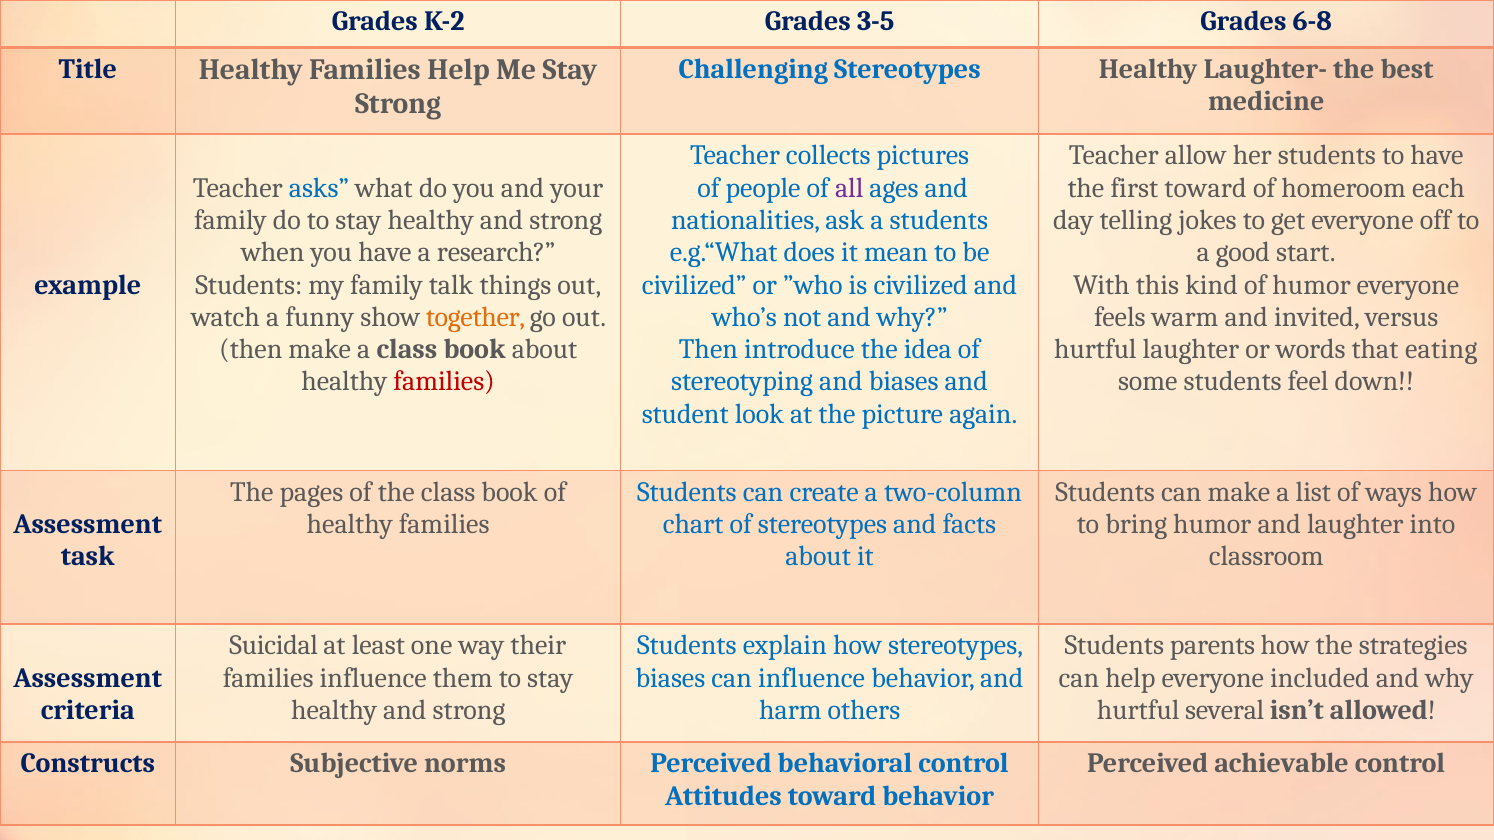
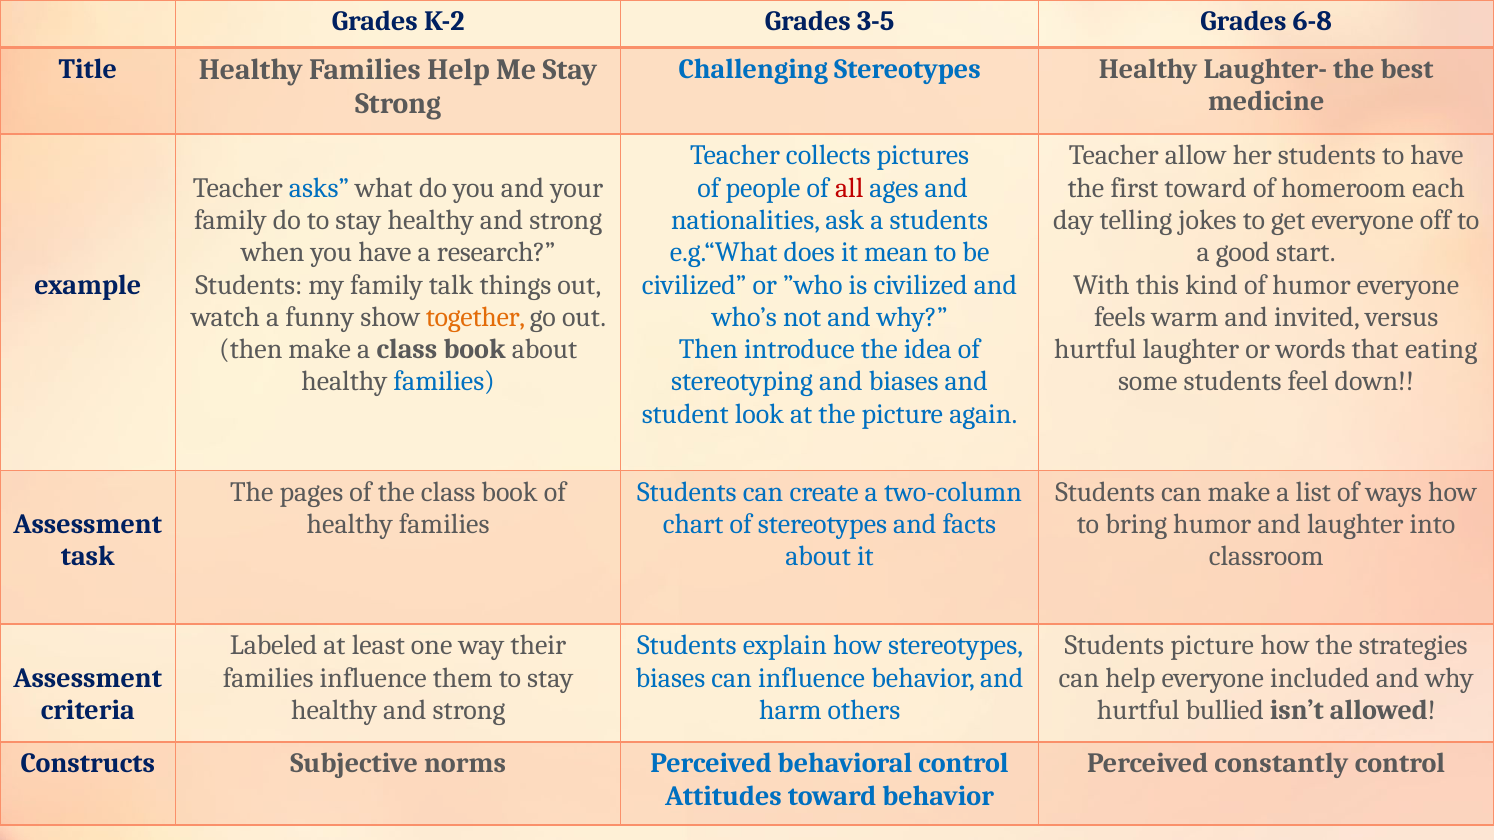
all colour: purple -> red (849, 188)
families colour: red -> blue (444, 382)
Suicidal: Suicidal -> Labeled (274, 646)
Students parents: parents -> picture (1212, 646)
several: several -> bullied (1225, 711)
achievable: achievable -> constantly (1281, 764)
